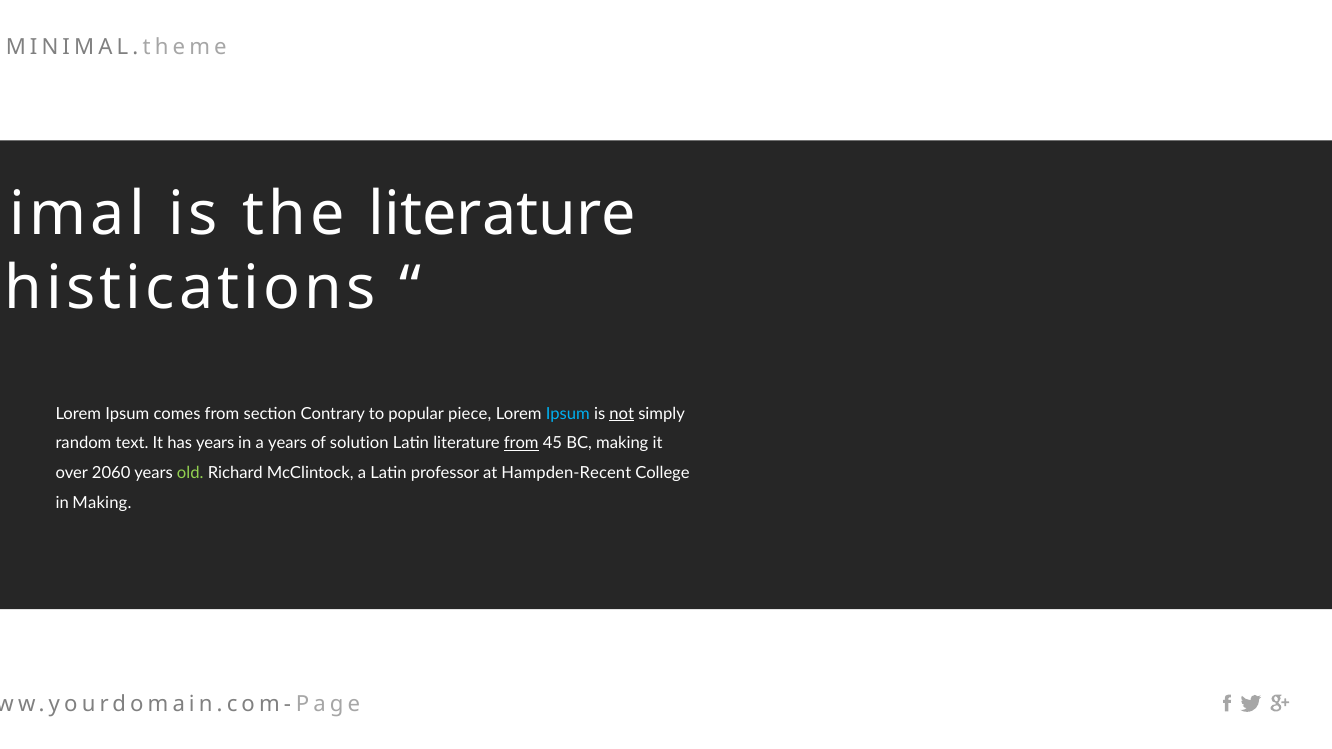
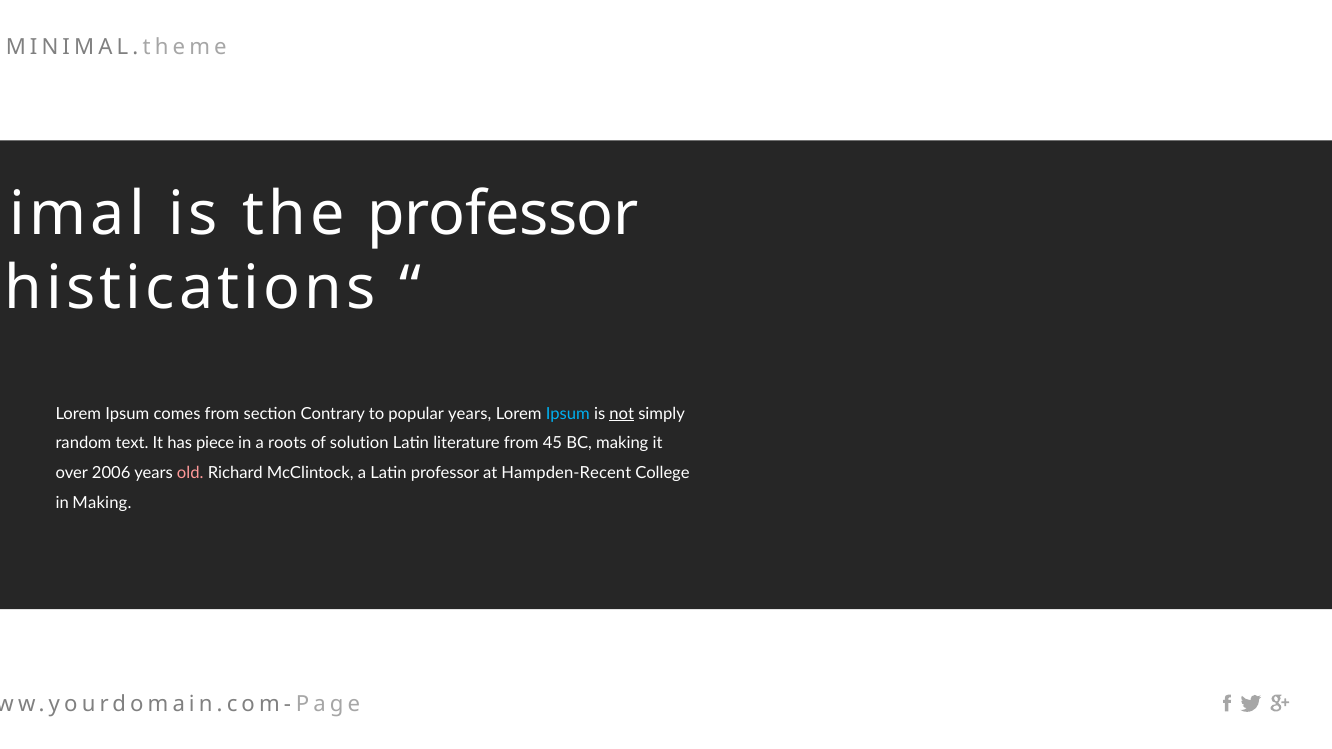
the literature: literature -> professor (503, 215)
popular piece: piece -> years (470, 414)
has years: years -> piece (215, 444)
a years: years -> roots (287, 444)
from underline: present -> none (521, 444)
2060: 2060 -> 2006 (111, 474)
old colour: light green -> pink (190, 474)
